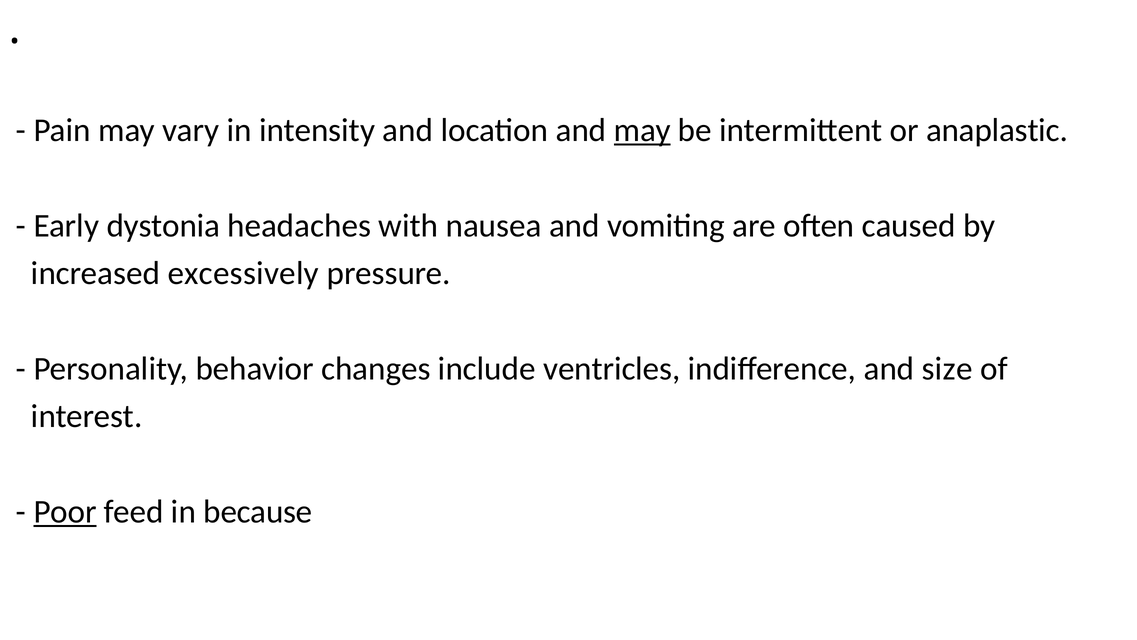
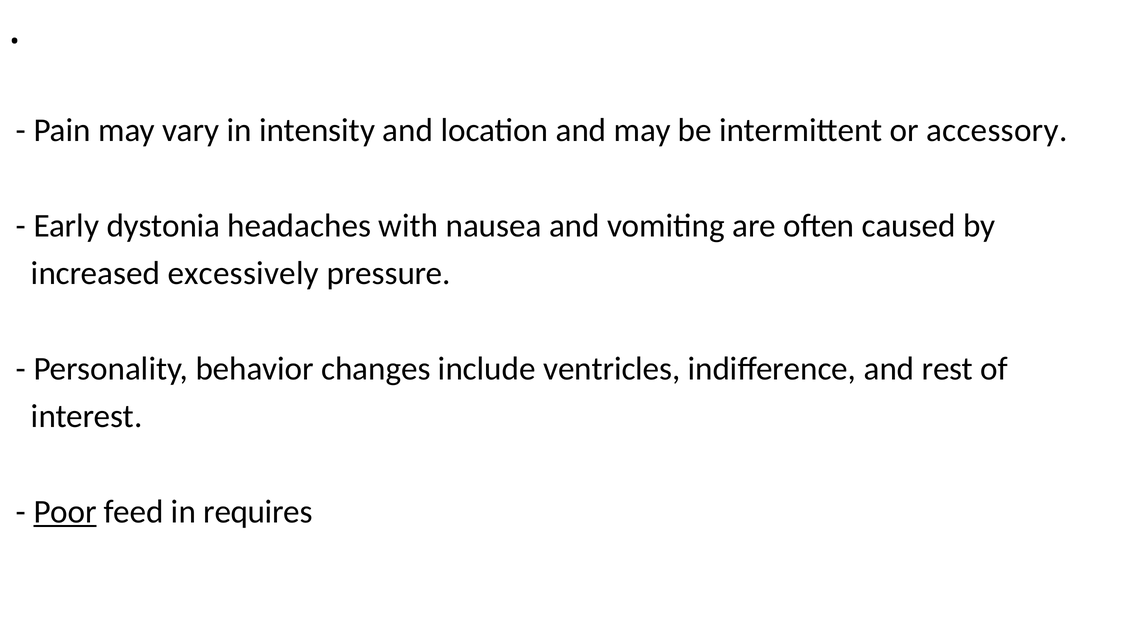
may underline: present -> none (642, 130)
anaplastic: anaplastic -> accessory (997, 130)
size: size -> rest (947, 368)
because: because -> requires (258, 511)
